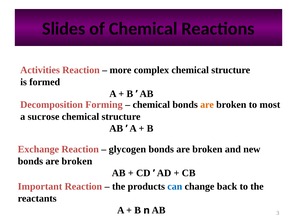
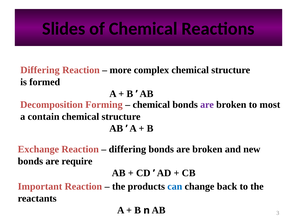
Activities: Activities -> Differing (40, 70)
are colour: orange -> purple (207, 105)
sucrose: sucrose -> contain (44, 116)
glycogen: glycogen -> differing (127, 149)
broken: broken -> require (77, 161)
